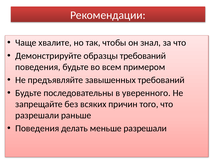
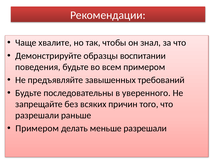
образцы требований: требований -> воспитании (143, 56)
Поведения: Поведения -> Примером (37, 128)
